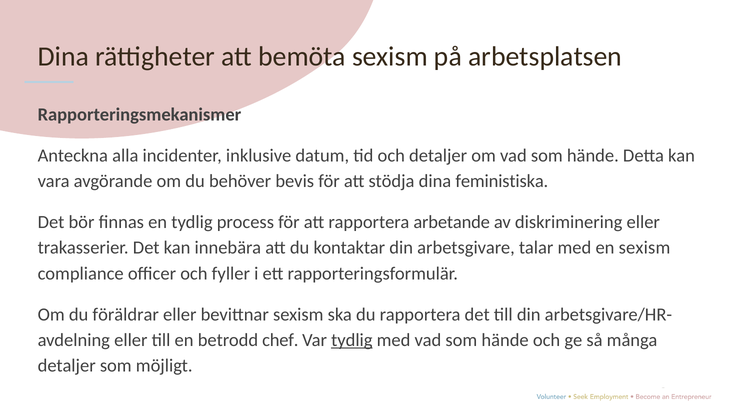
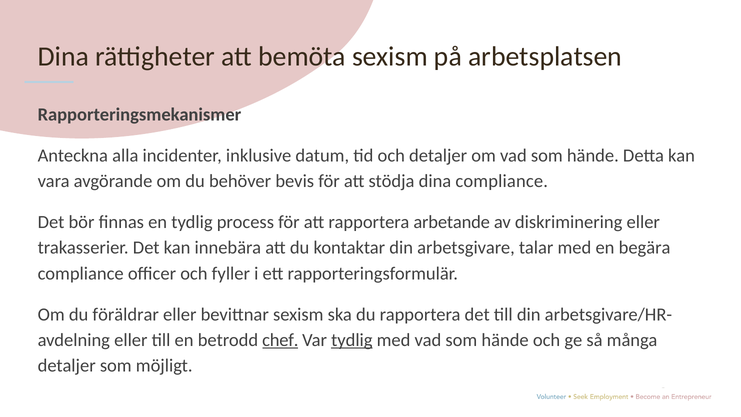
dina feministiska: feministiska -> compliance (502, 181)
en sexism: sexism -> begära (645, 248)
chef underline: none -> present (280, 340)
